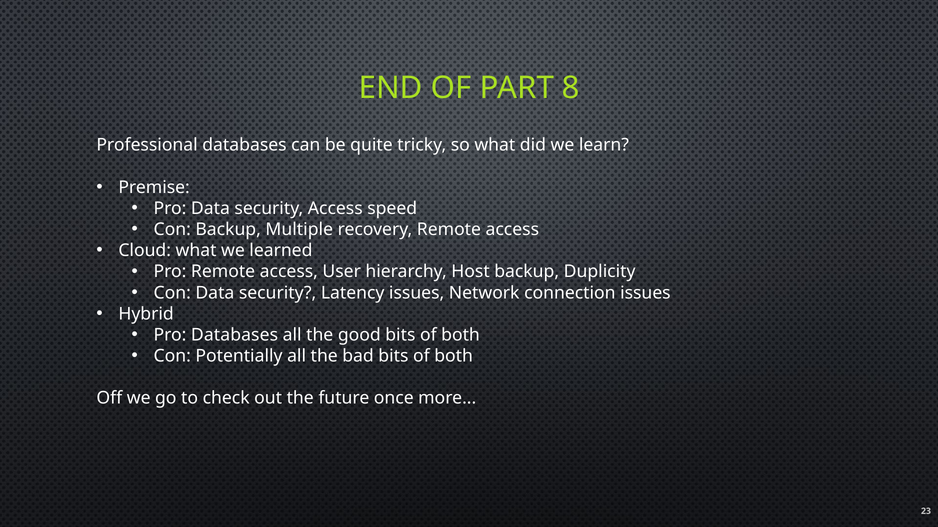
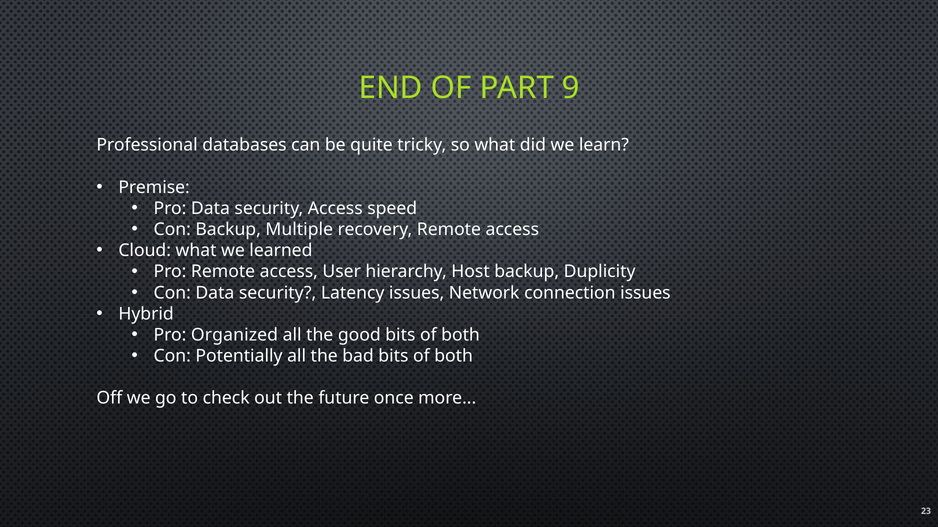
8: 8 -> 9 (571, 88)
Pro Databases: Databases -> Organized (235, 335)
